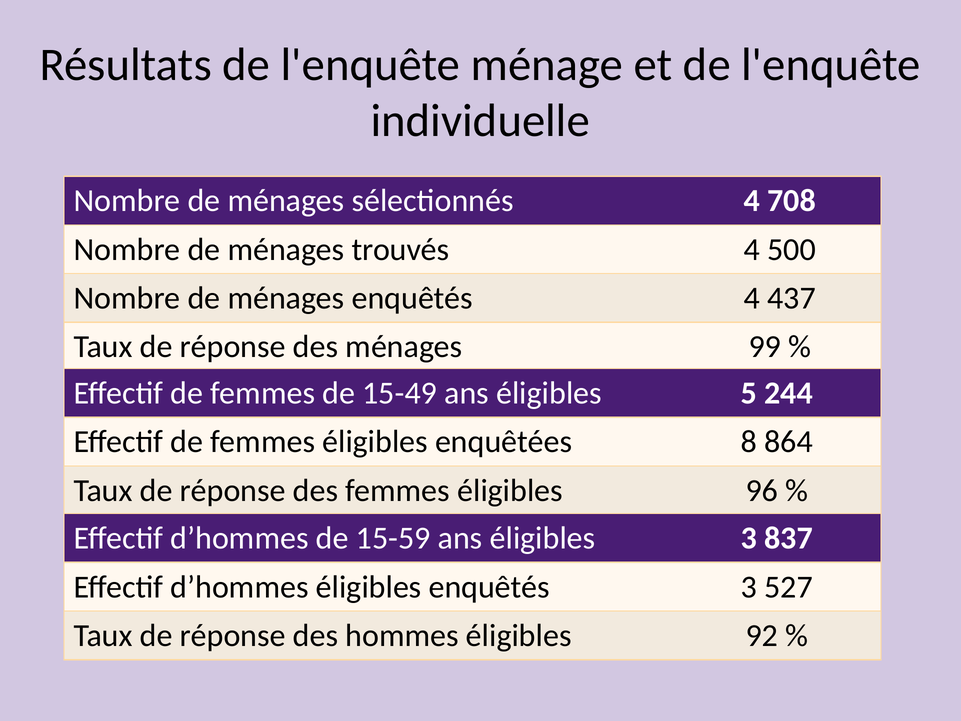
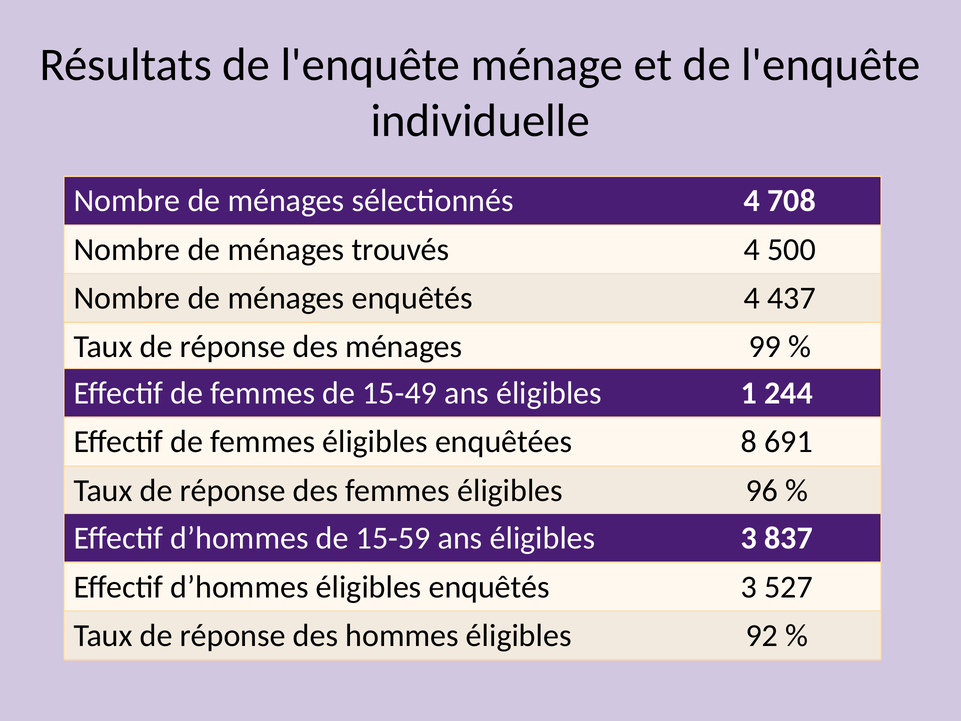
5: 5 -> 1 (749, 393)
864: 864 -> 691 (788, 442)
